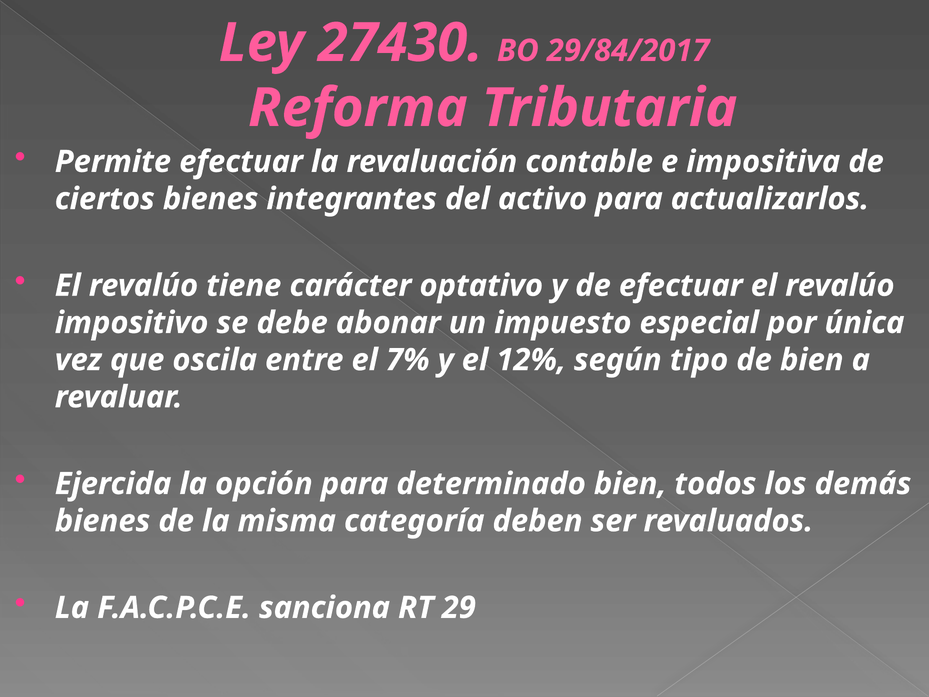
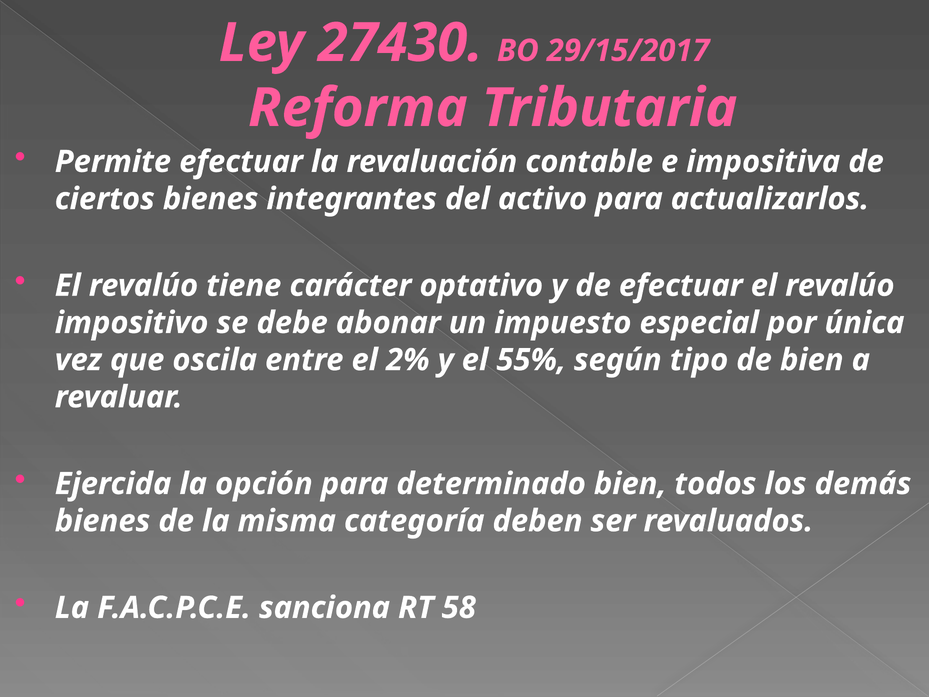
29/84/2017: 29/84/2017 -> 29/15/2017 (628, 51)
7%: 7% -> 2% (408, 360)
12%: 12% -> 55% (531, 360)
29: 29 -> 58 (459, 608)
